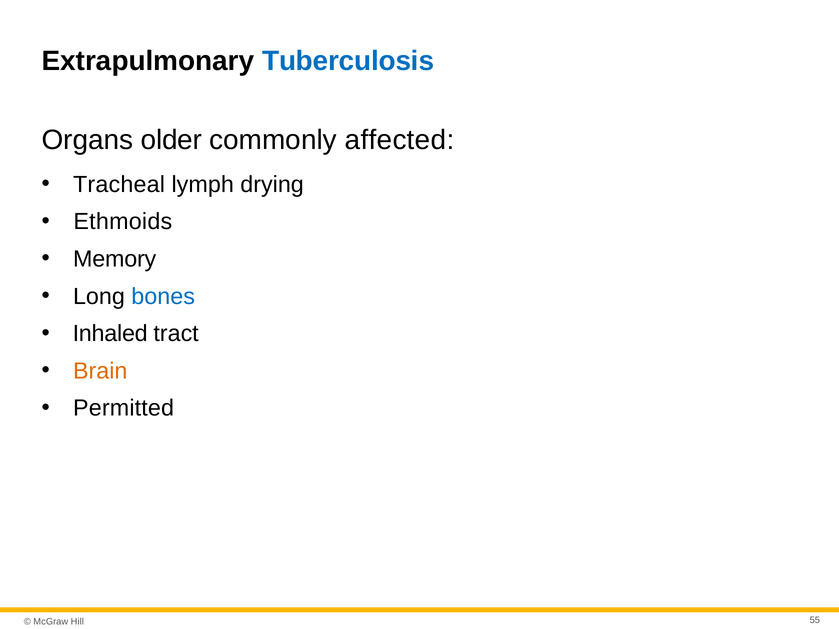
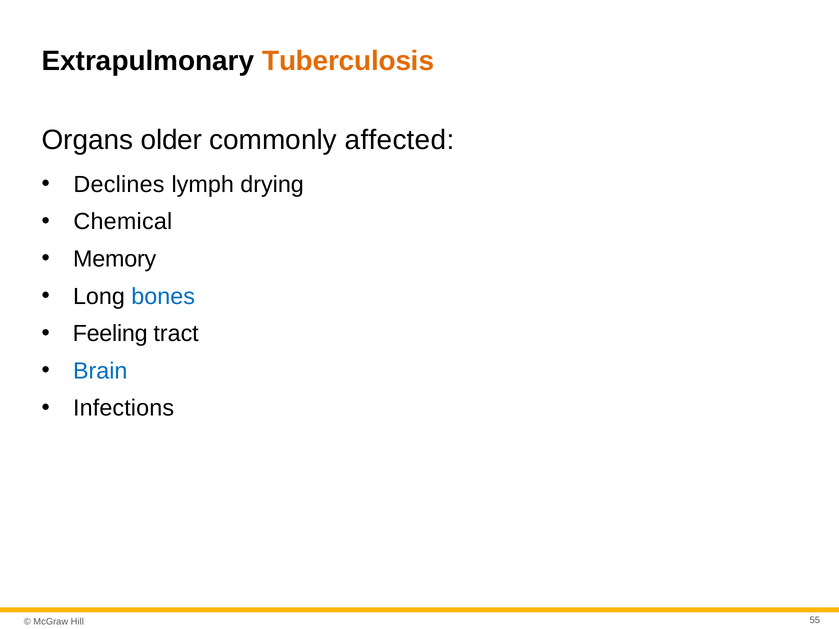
Tuberculosis colour: blue -> orange (348, 61)
Tracheal: Tracheal -> Declines (119, 185)
Ethmoids: Ethmoids -> Chemical (123, 222)
Inhaled: Inhaled -> Feeling (110, 334)
Brain colour: orange -> blue (100, 371)
Permitted: Permitted -> Infections (124, 408)
